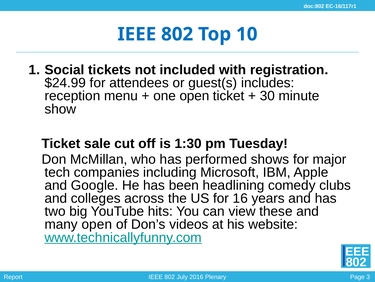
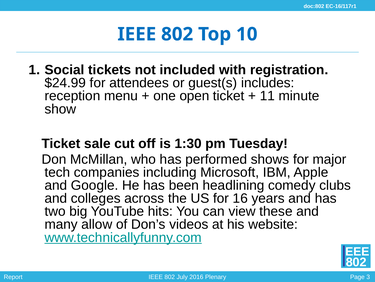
30: 30 -> 11 (267, 96)
many open: open -> allow (97, 224)
